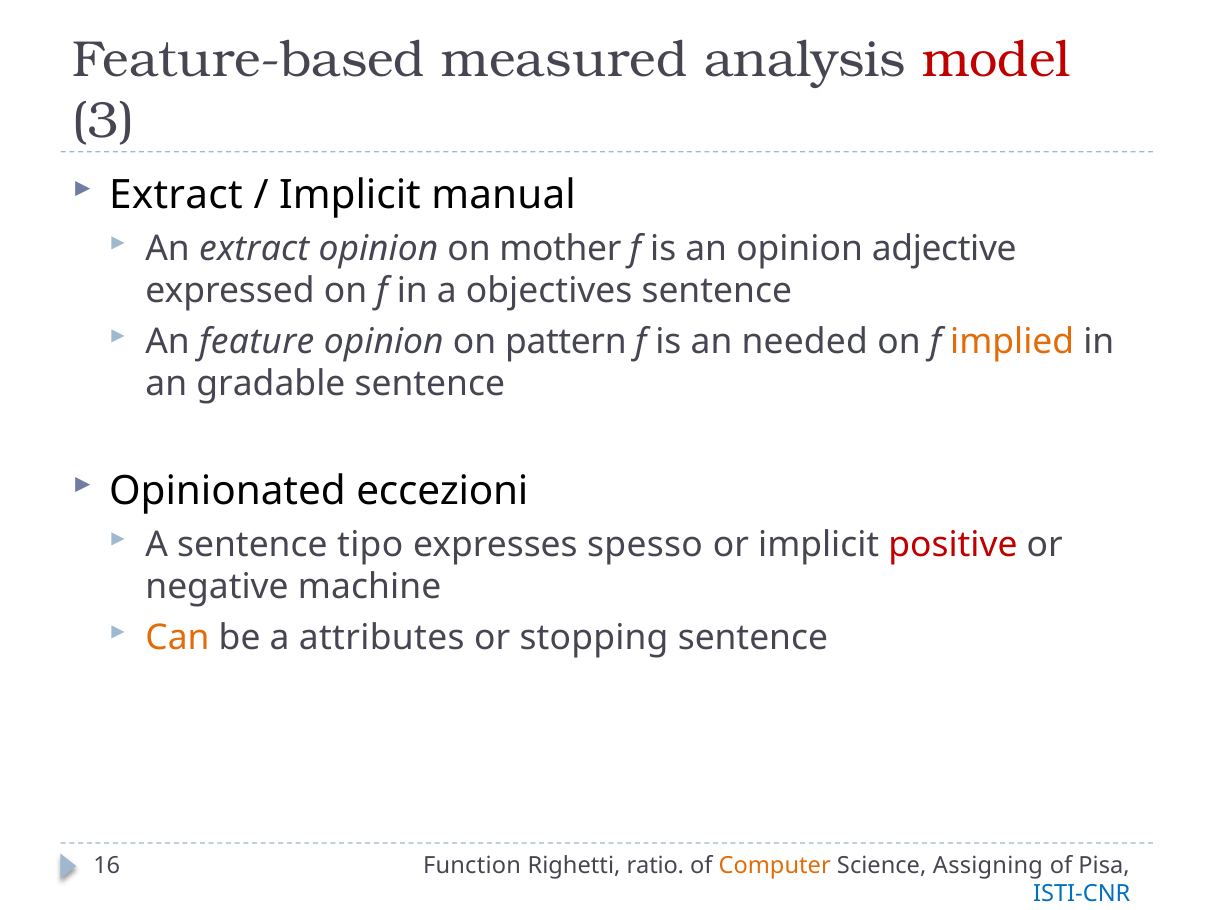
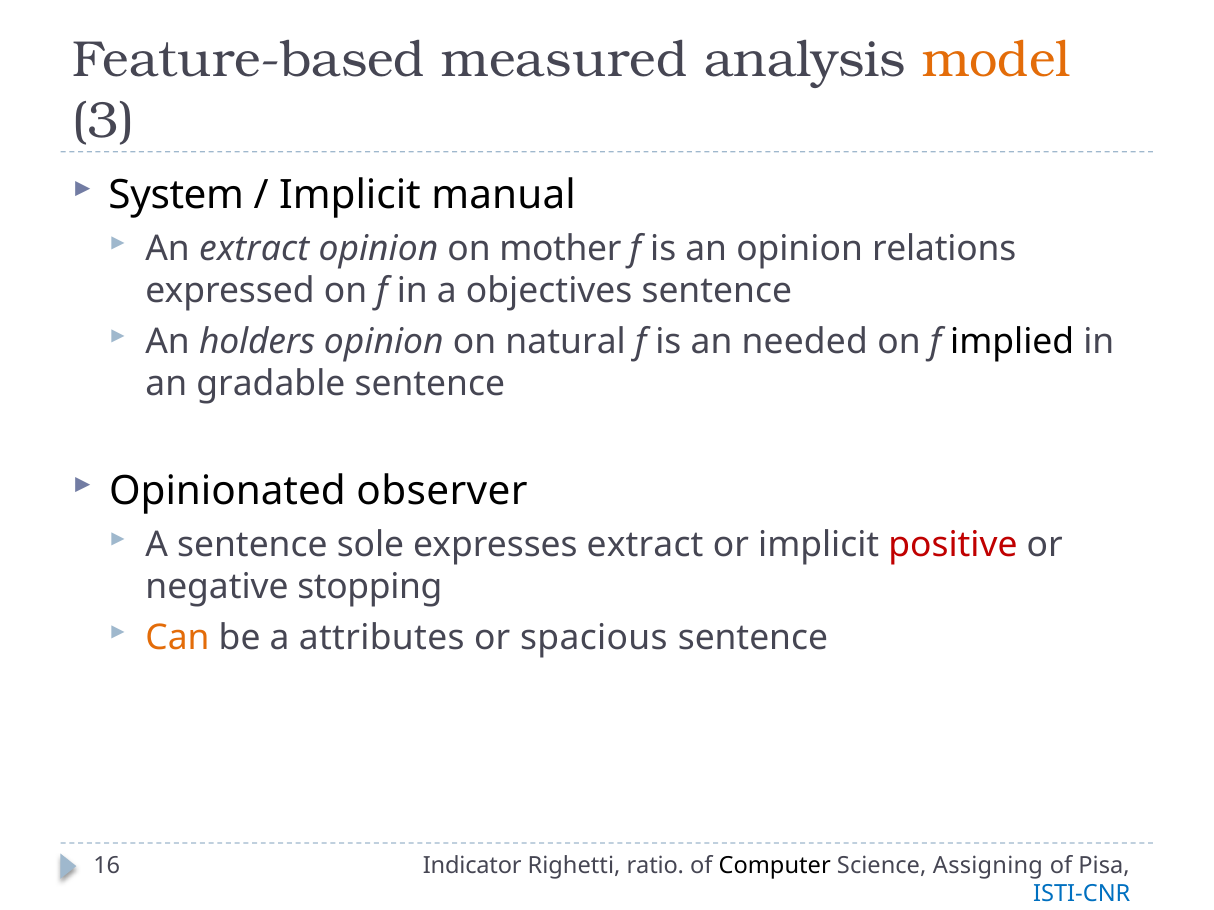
model colour: red -> orange (996, 60)
Extract: Extract -> System (176, 195)
adjective: adjective -> relations (944, 249)
feature: feature -> holders (257, 342)
pattern: pattern -> natural (566, 342)
implied colour: orange -> black (1012, 342)
eccezioni: eccezioni -> observer (442, 491)
tipo: tipo -> sole (370, 545)
expresses spesso: spesso -> extract (645, 545)
machine: machine -> stopping (370, 587)
stopping: stopping -> spacious (594, 638)
Function: Function -> Indicator (472, 866)
Computer colour: orange -> black (775, 866)
